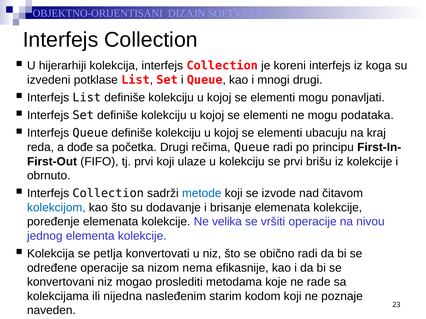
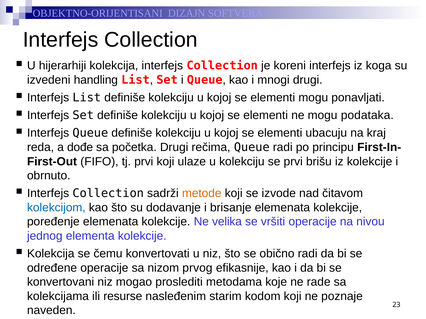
potklase: potklase -> handling (96, 80)
metode colour: blue -> orange (202, 194)
petlja: petlja -> čemu (108, 254)
nema: nema -> prvog (197, 268)
nijedna: nijedna -> resurse (123, 297)
